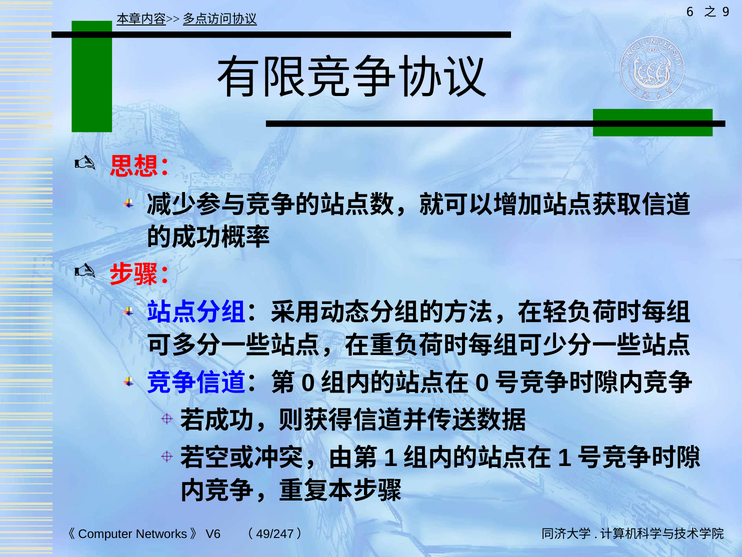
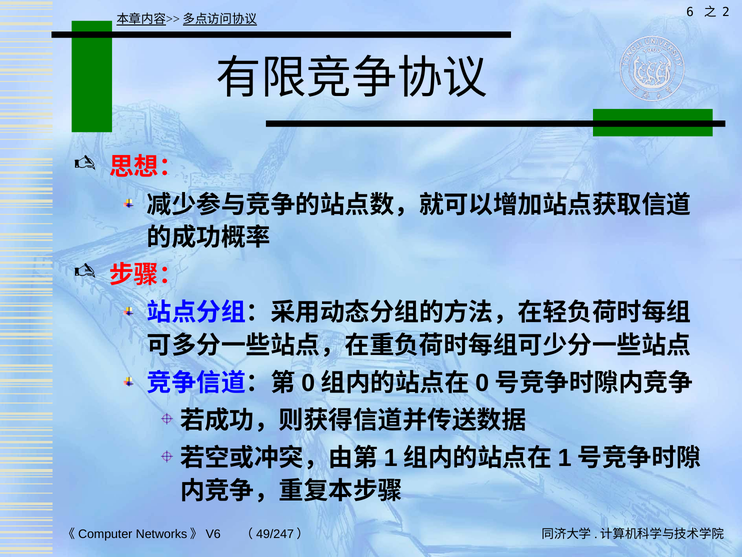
9: 9 -> 2 (726, 12)
